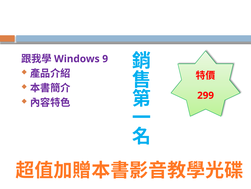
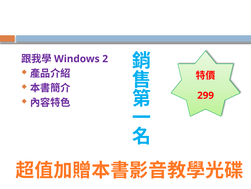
9: 9 -> 2 (105, 59)
